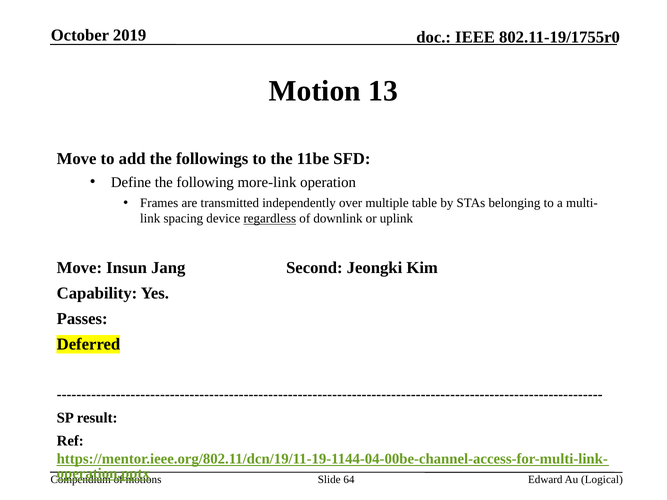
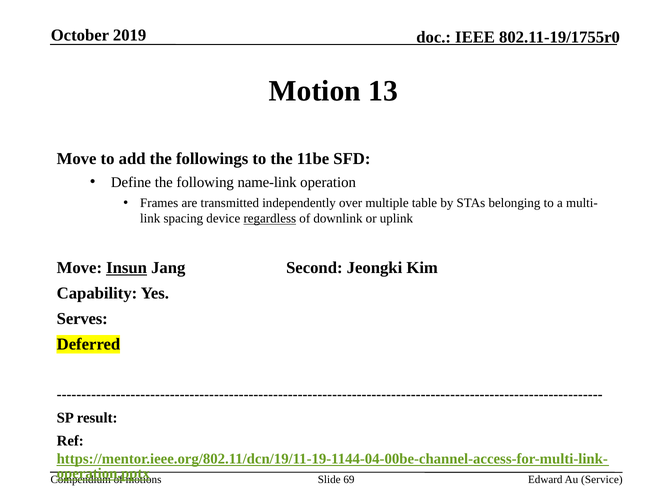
more-link: more-link -> name-link (267, 182)
Insun underline: none -> present (127, 268)
Passes: Passes -> Serves (82, 319)
64: 64 -> 69 (349, 480)
Logical: Logical -> Service (602, 480)
